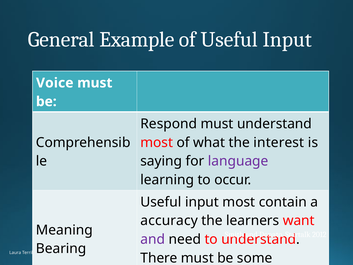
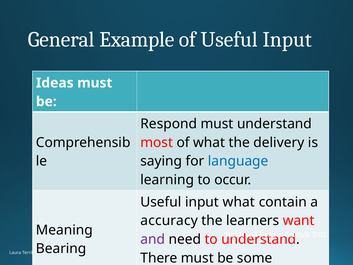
Voice: Voice -> Ideas (55, 83)
interest: interest -> delivery (279, 142)
language colour: purple -> blue (238, 161)
input most: most -> what (239, 202)
